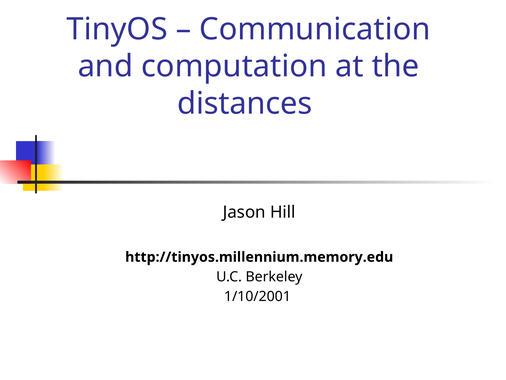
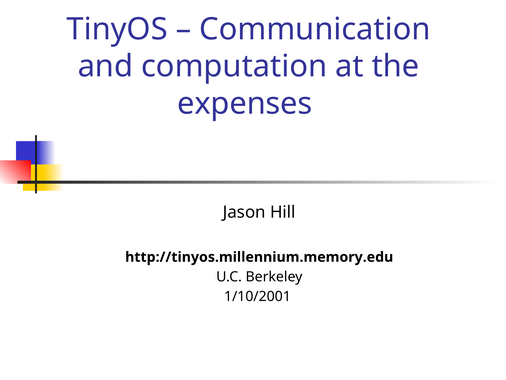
distances: distances -> expenses (245, 103)
